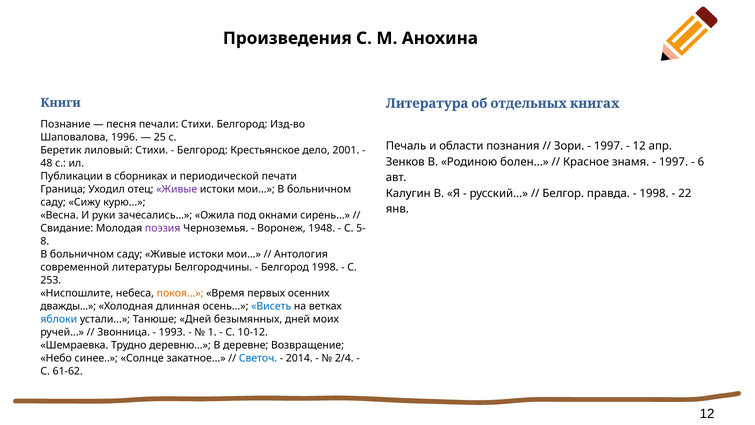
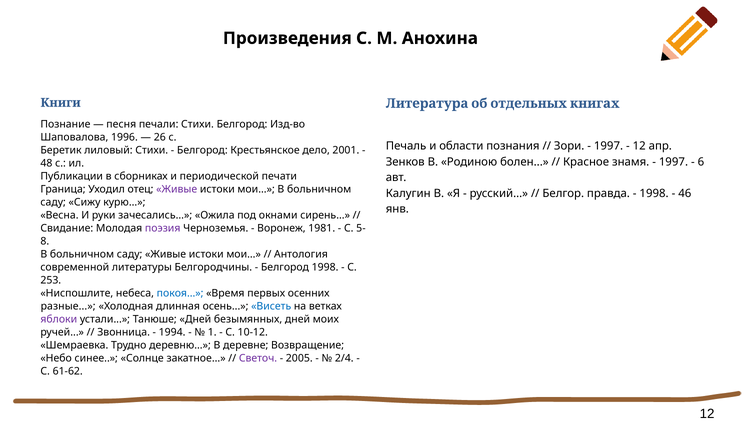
25: 25 -> 26 (160, 137)
22: 22 -> 46 (685, 193)
1948: 1948 -> 1981 (322, 228)
покоя colour: orange -> blue (180, 293)
дважды: дважды -> разные (68, 306)
яблоки colour: blue -> purple (59, 319)
1993: 1993 -> 1994 (172, 332)
Светоч colour: blue -> purple (258, 358)
2014: 2014 -> 2005 (299, 358)
